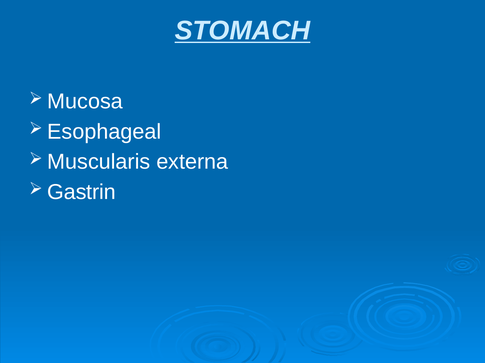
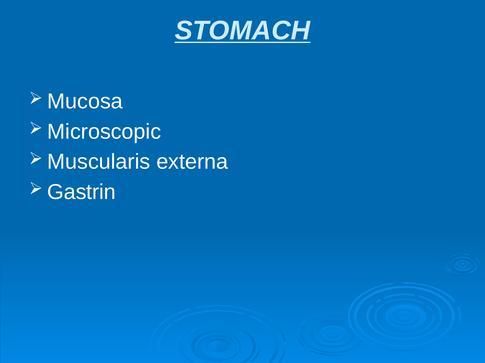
Esophageal: Esophageal -> Microscopic (104, 132)
